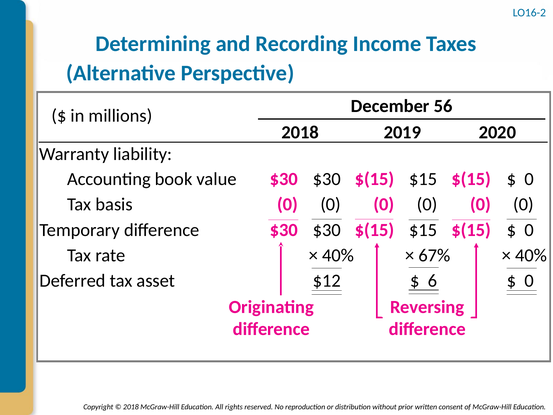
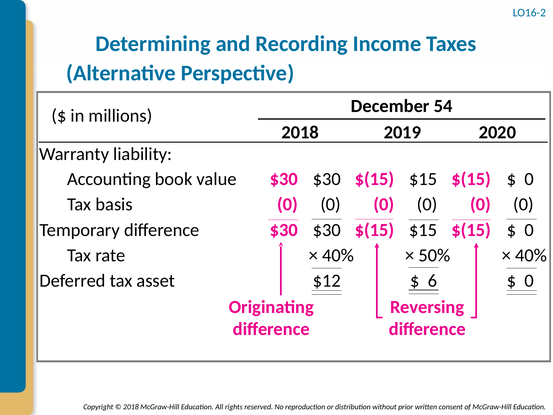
56: 56 -> 54 (443, 106)
67%: 67% -> 50% (435, 255)
